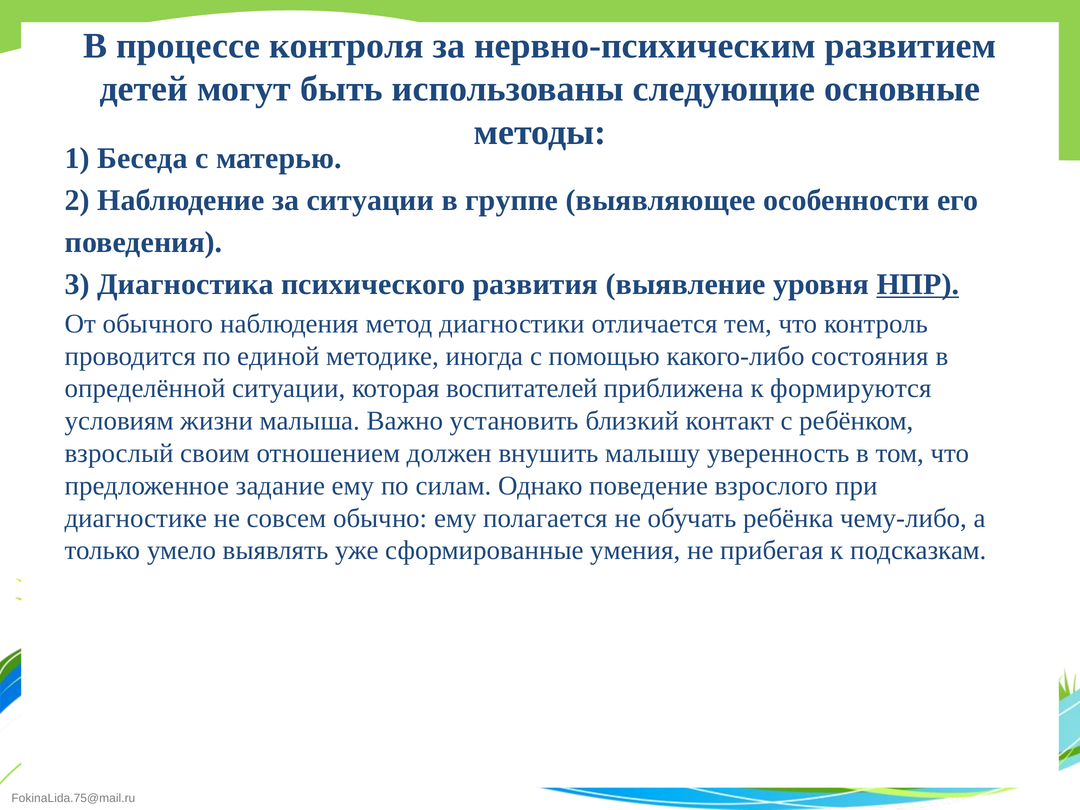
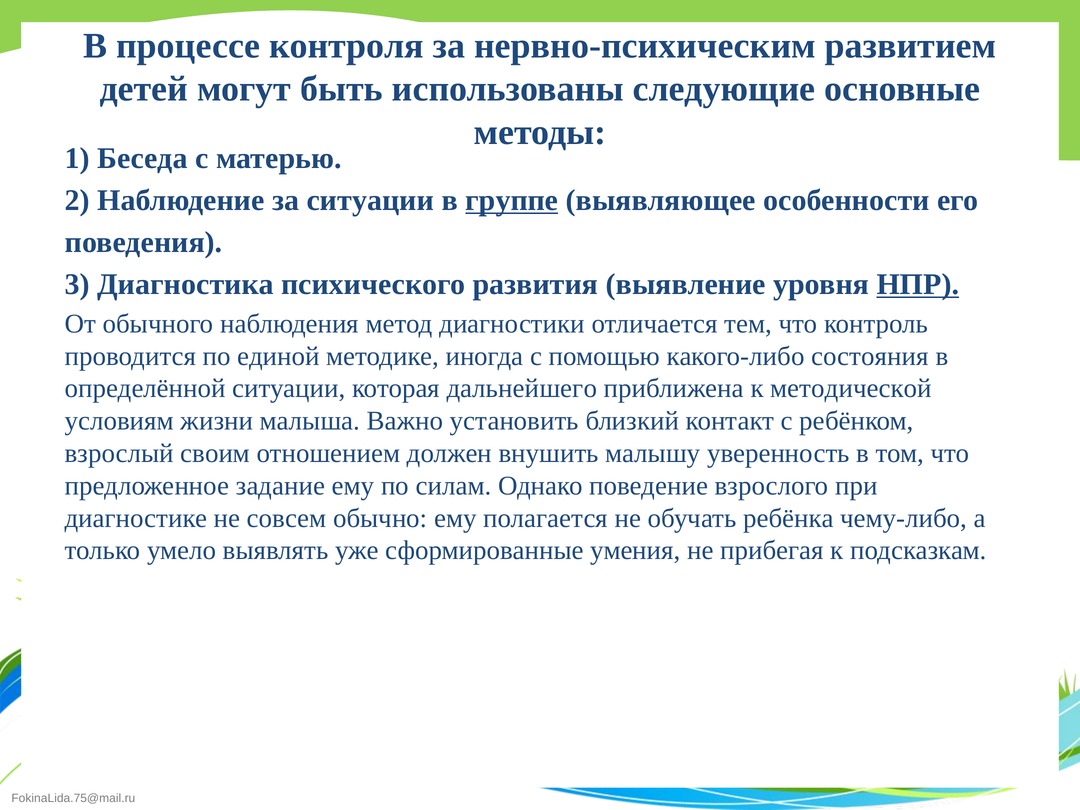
группе underline: none -> present (512, 200)
воспитателей: воспитателей -> дальнейшего (522, 389)
формируются: формируются -> методической (851, 389)
